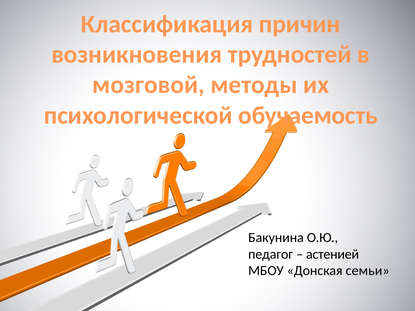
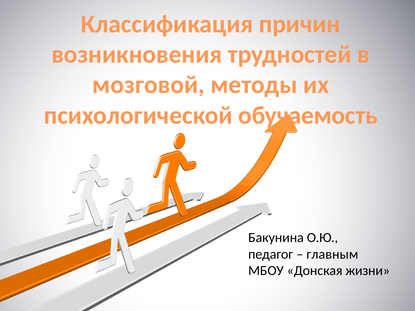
астенией: астенией -> главным (332, 254)
семьи: семьи -> жизни (368, 271)
